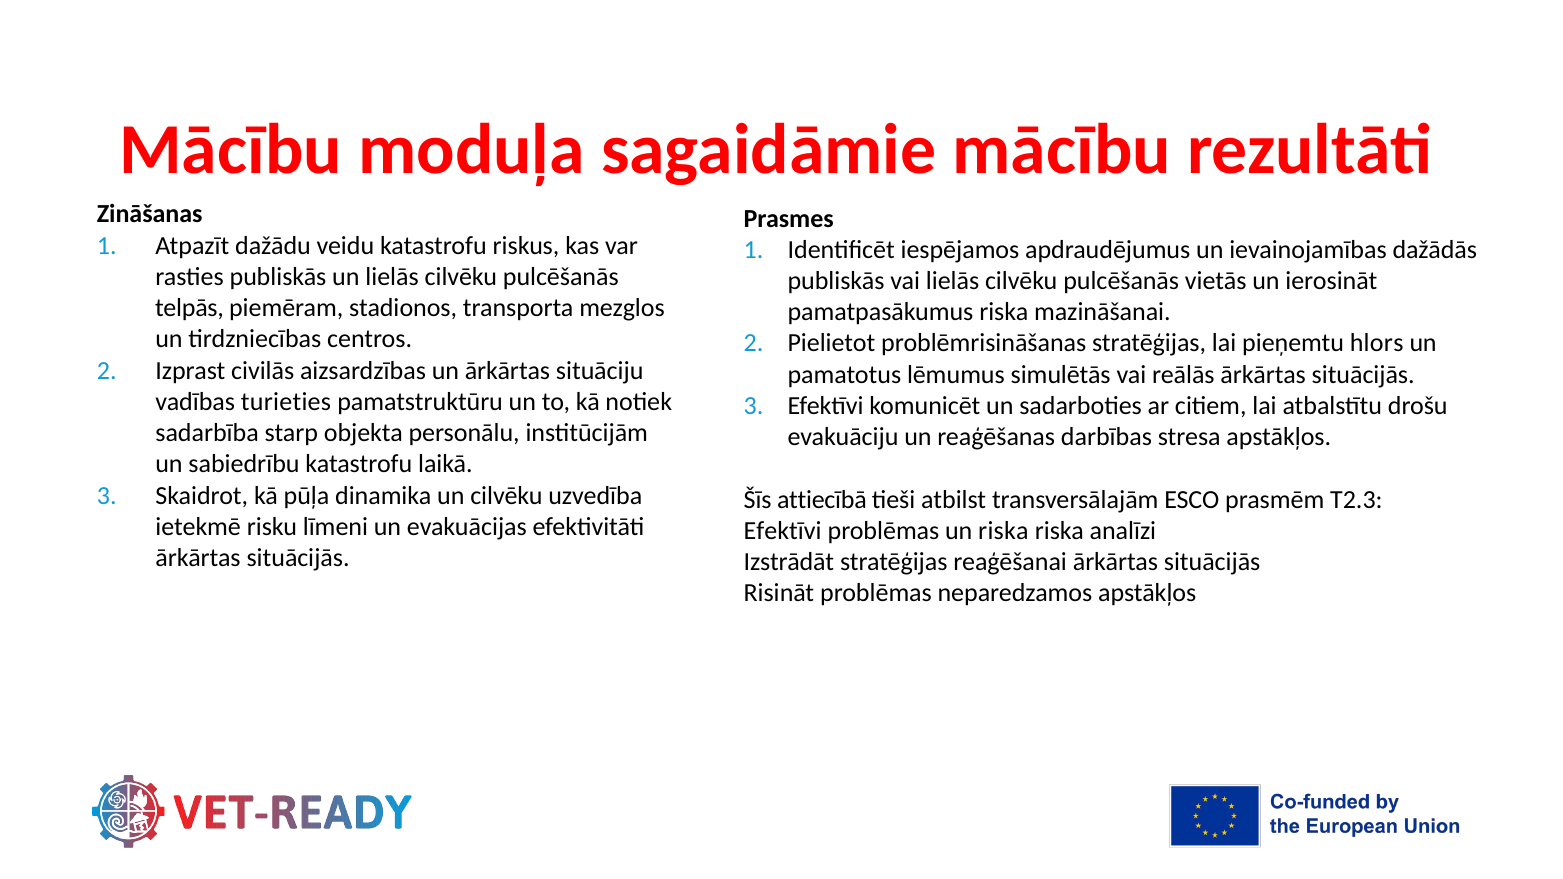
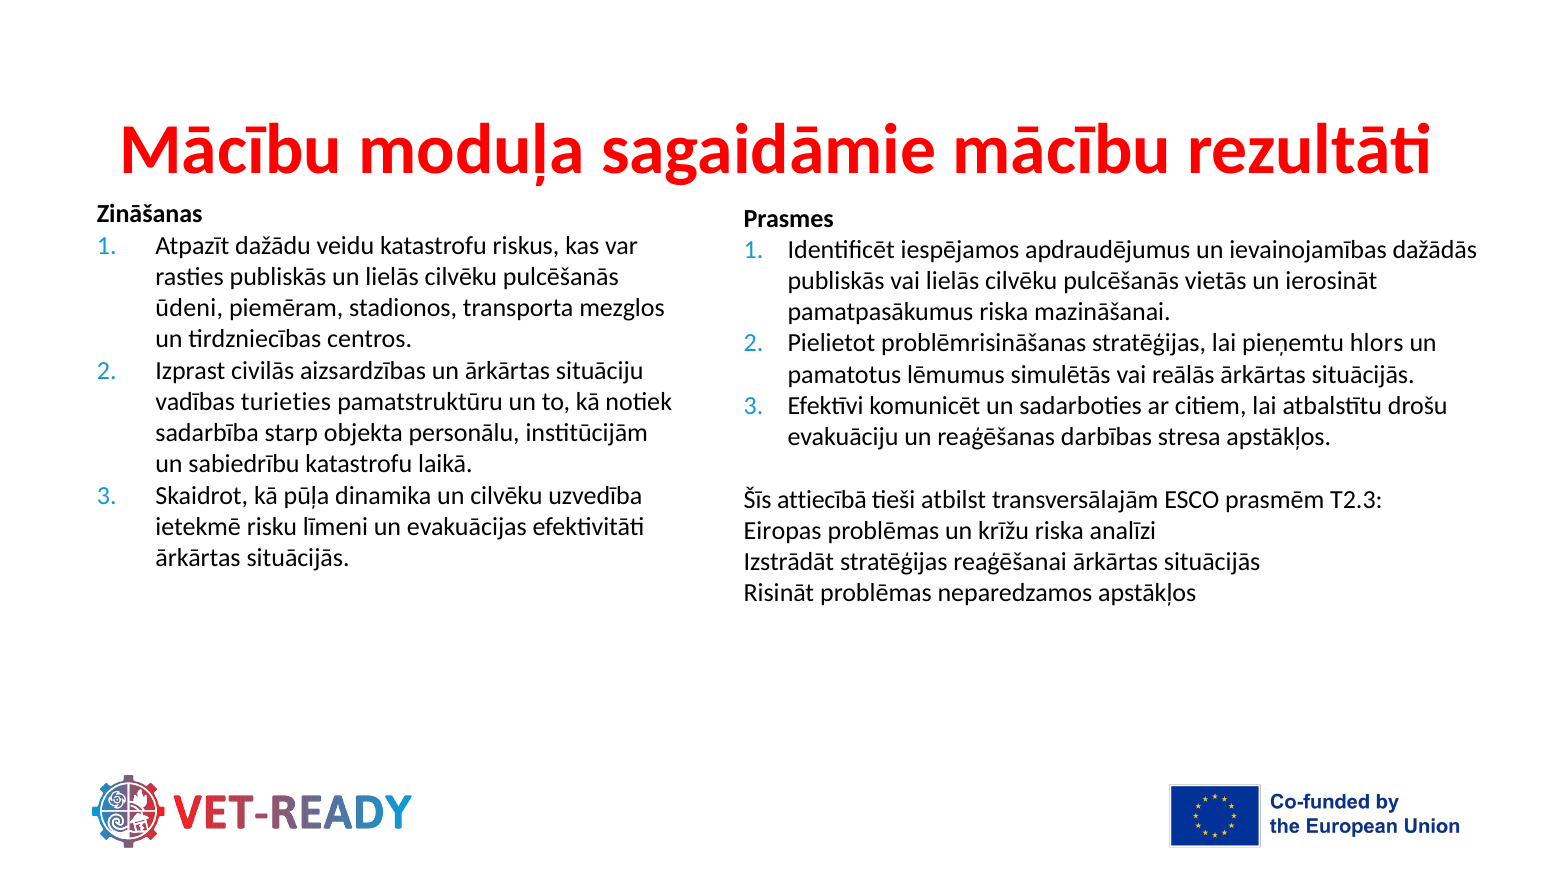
telpās: telpās -> ūdeni (189, 308)
Efektīvi: Efektīvi -> Eiropas (783, 531)
un riska: riska -> krīžu (1004, 531)
